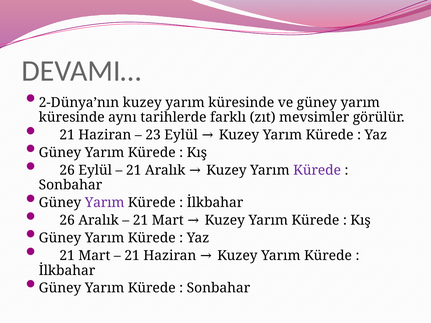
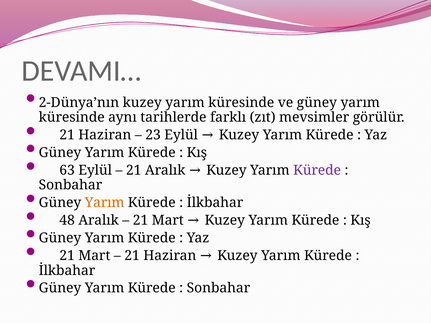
26: 26 -> 63 (67, 170)
Yarım colour: purple -> orange (105, 203)
26: 26 -> 48 (67, 221)
